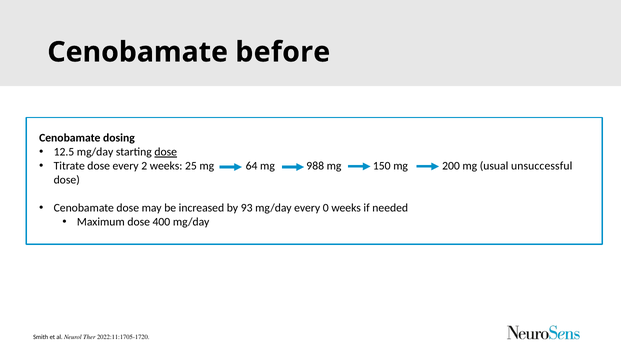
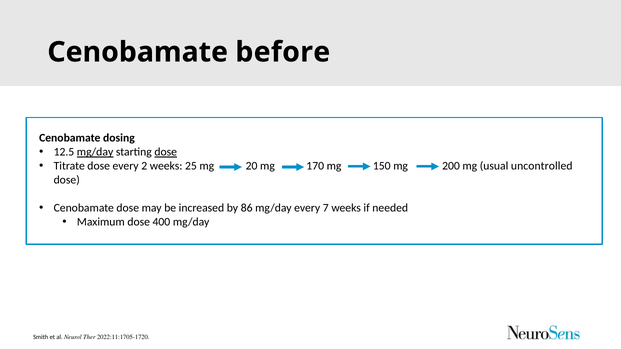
mg/day underline: none -> present (95, 152)
64: 64 -> 20 (252, 166)
988: 988 -> 170 (315, 166)
unsuccessful: unsuccessful -> uncontrolled (542, 166)
93: 93 -> 86 (247, 208)
0: 0 -> 7 (326, 208)
